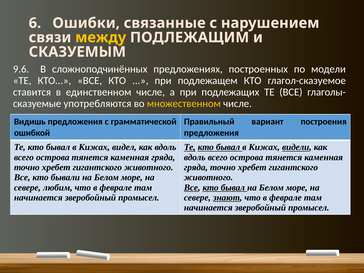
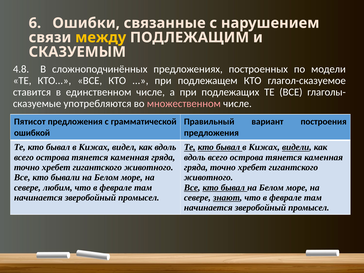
9.6: 9.6 -> 4.8 (21, 69)
множественном colour: yellow -> pink (184, 104)
Видишь: Видишь -> Пятисот (30, 122)
